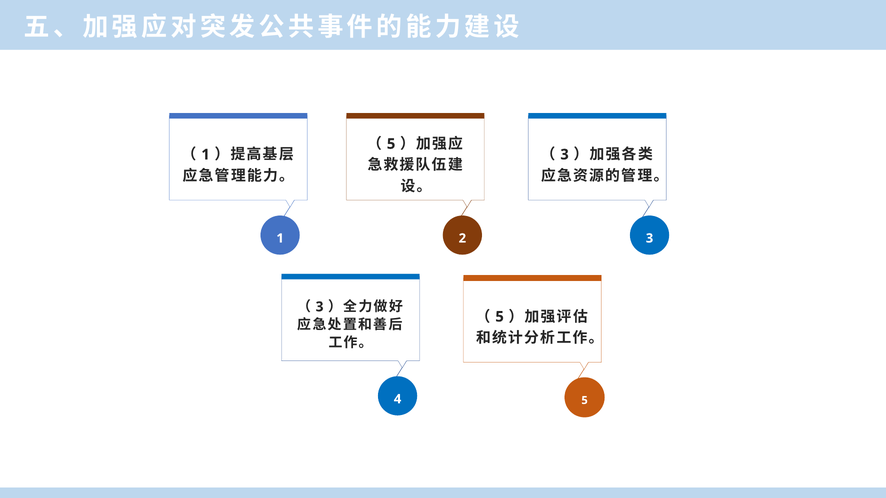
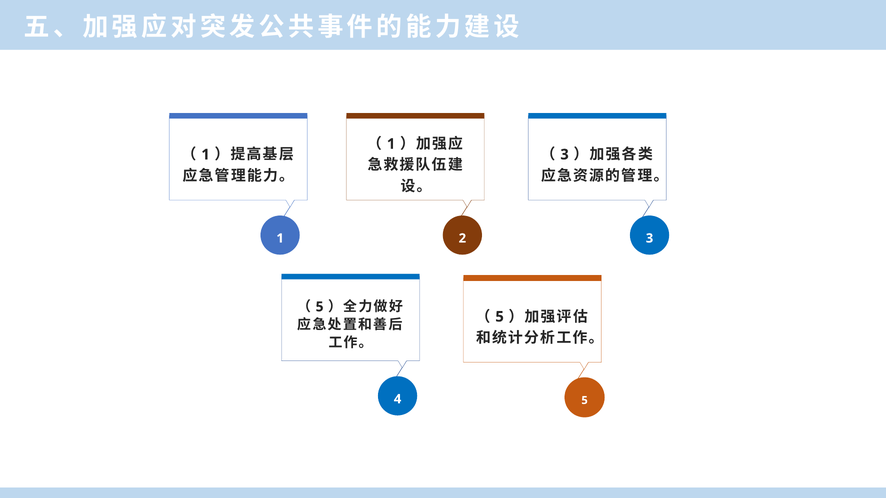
5: 5 -> 1 (391, 144)
3: 3 -> 5 (320, 307)
